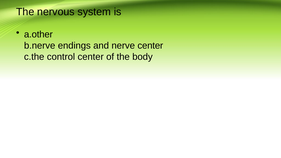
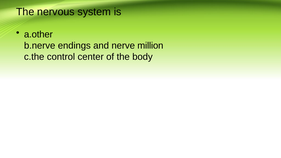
nerve center: center -> million (150, 46)
